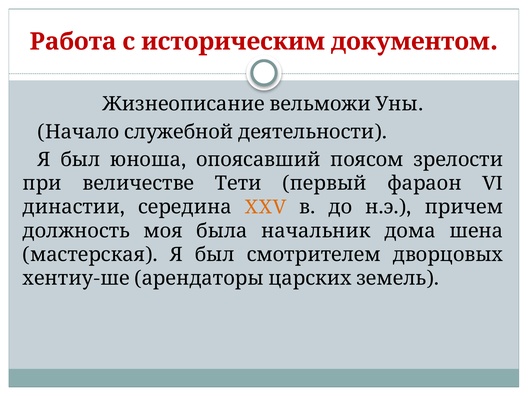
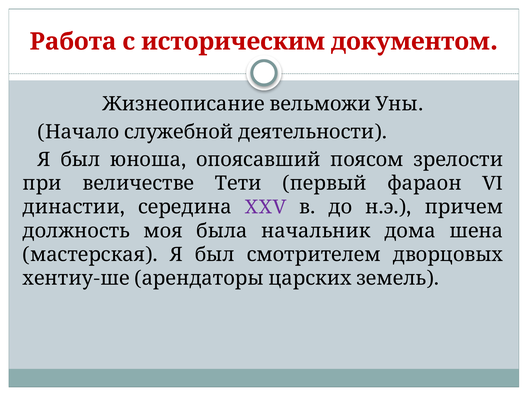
XXV colour: orange -> purple (265, 207)
